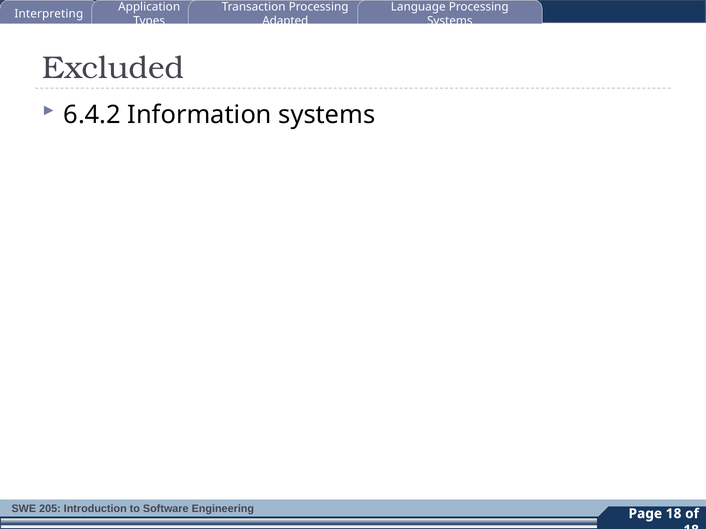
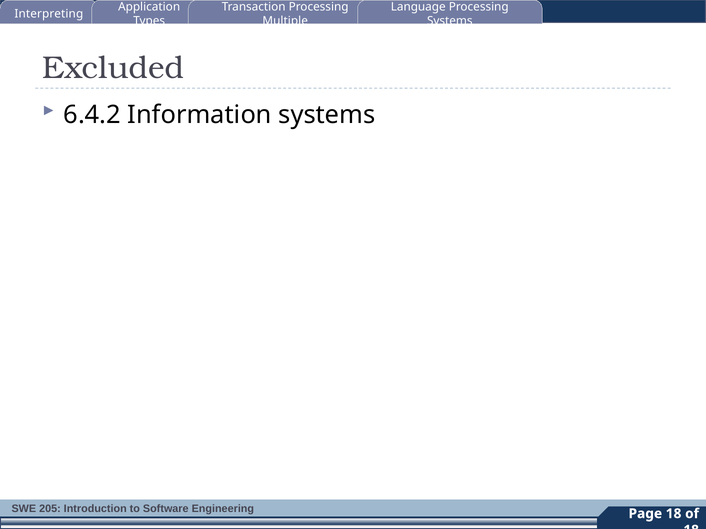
Adapted: Adapted -> Multiple (285, 21)
